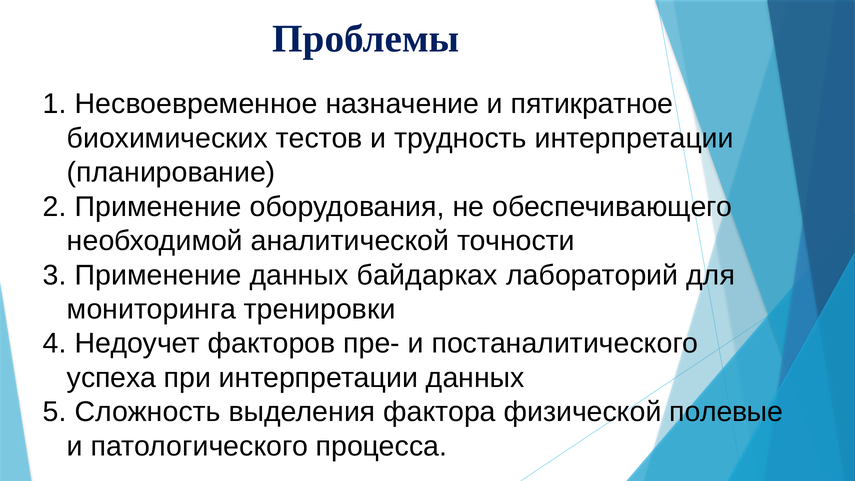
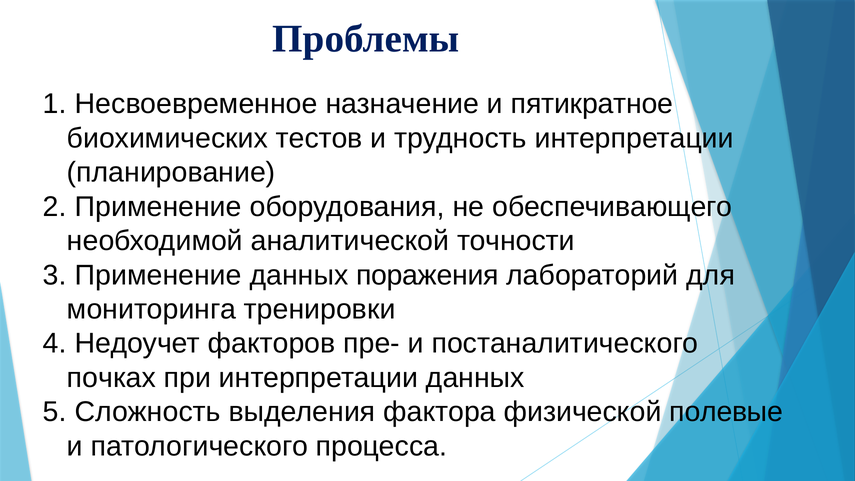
байдарках: байдарках -> поражения (427, 275)
успеха: успеха -> почках (111, 378)
